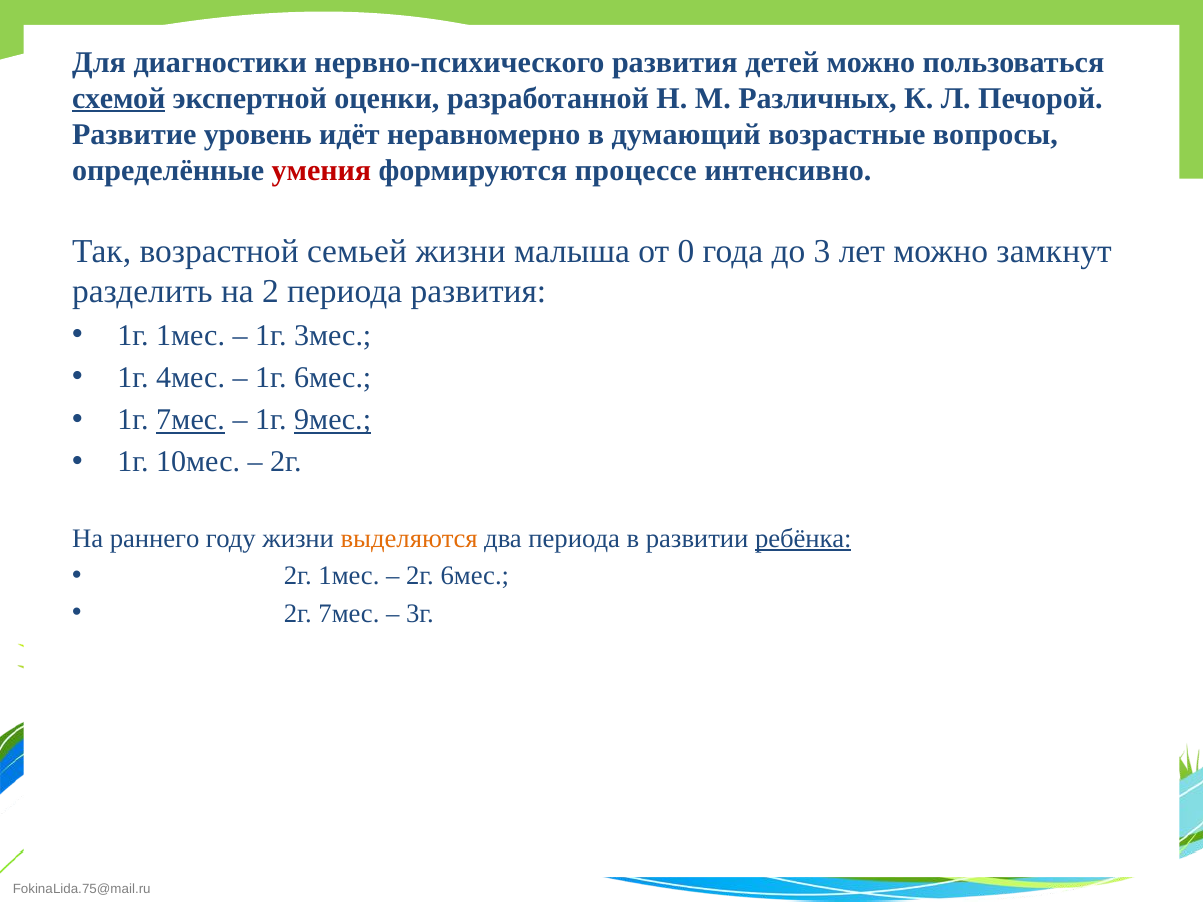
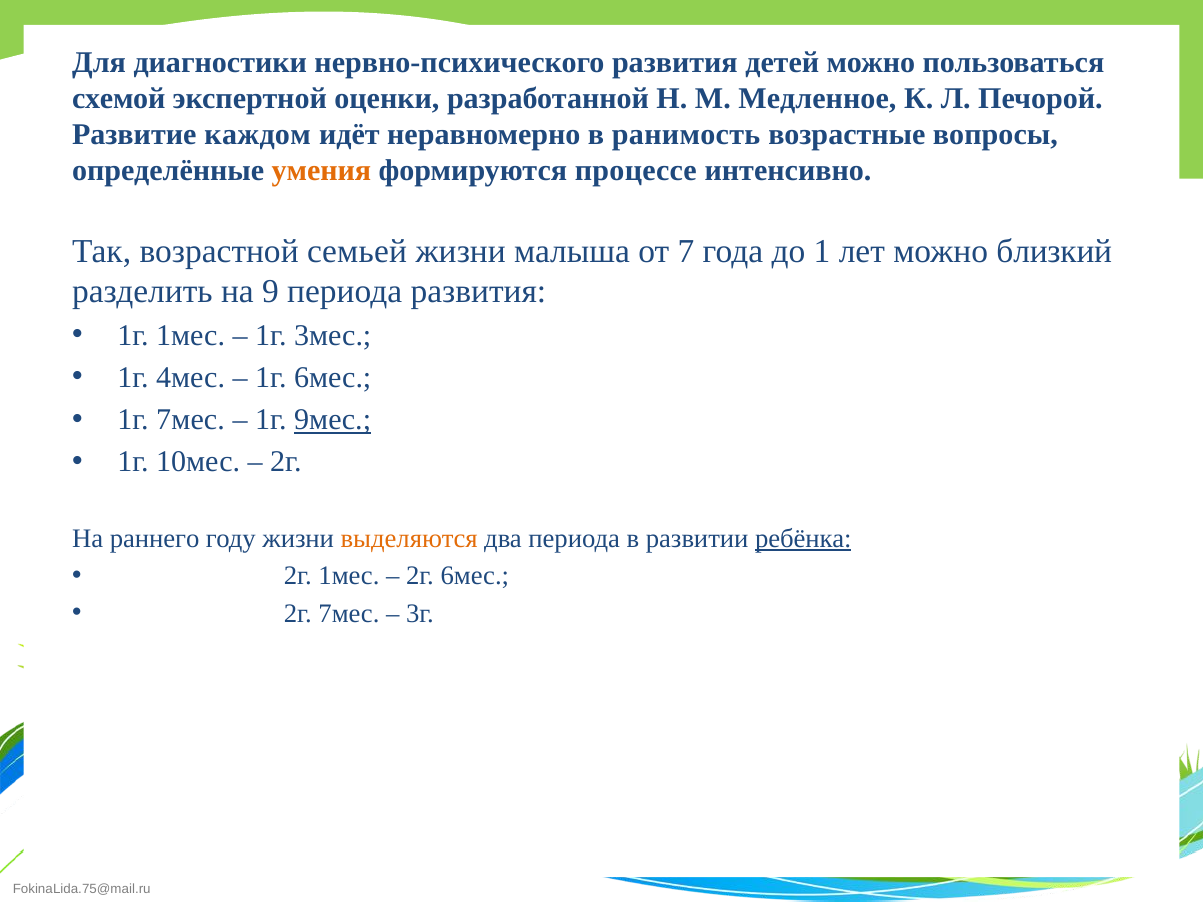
схемой underline: present -> none (119, 98)
Различных: Различных -> Медленное (817, 98)
уровень: уровень -> каждом (258, 134)
думающий: думающий -> ранимость (686, 134)
умения colour: red -> orange (321, 171)
0: 0 -> 7 (686, 252)
3: 3 -> 1 (822, 252)
замкнут: замкнут -> близкий (1054, 252)
2: 2 -> 9 (270, 292)
7мес underline: present -> none (191, 420)
